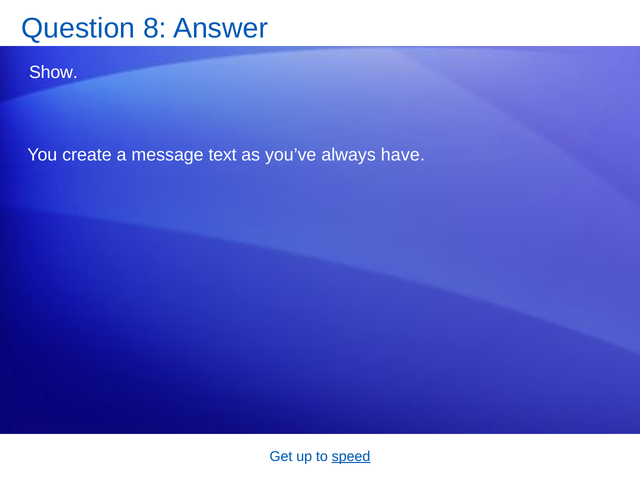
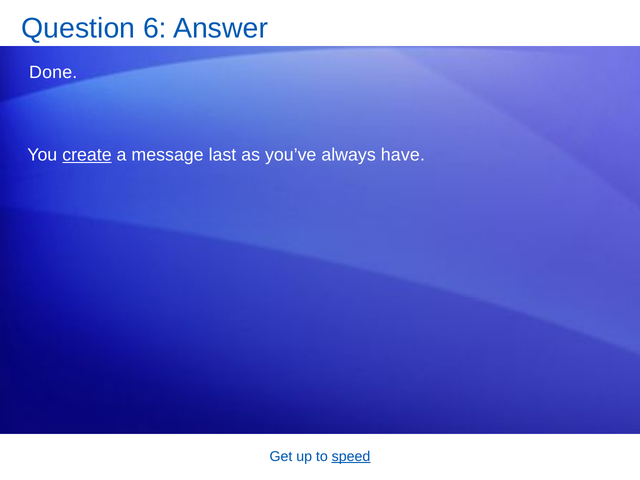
8: 8 -> 6 (155, 28)
Show: Show -> Done (53, 72)
create underline: none -> present (87, 155)
text: text -> last (222, 155)
